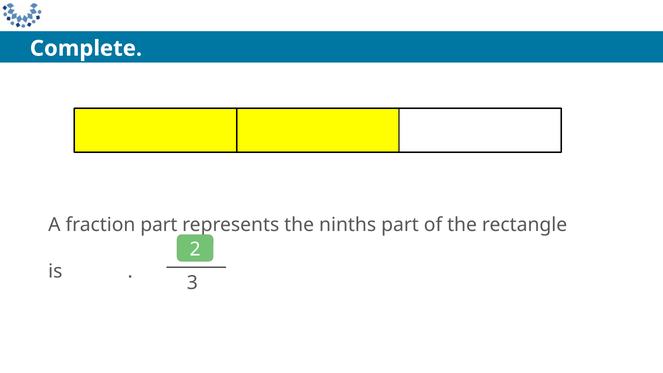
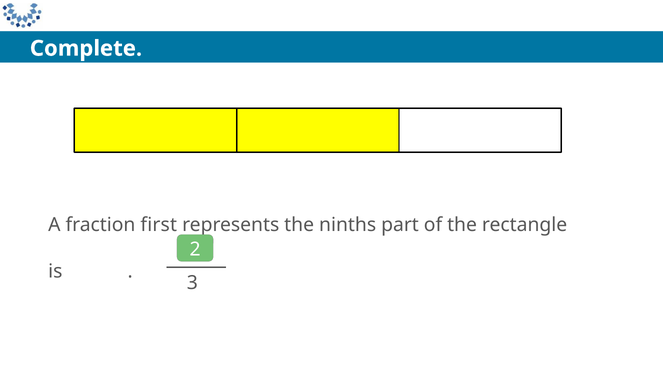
fraction part: part -> first (159, 225)
